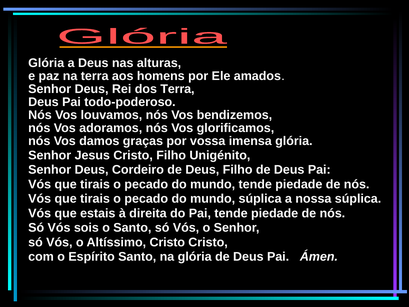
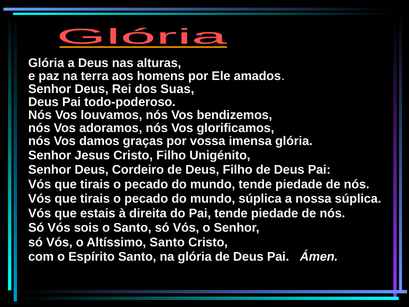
dos Terra: Terra -> Suas (177, 89)
Altíssimo Cristo: Cristo -> Santo (167, 242)
